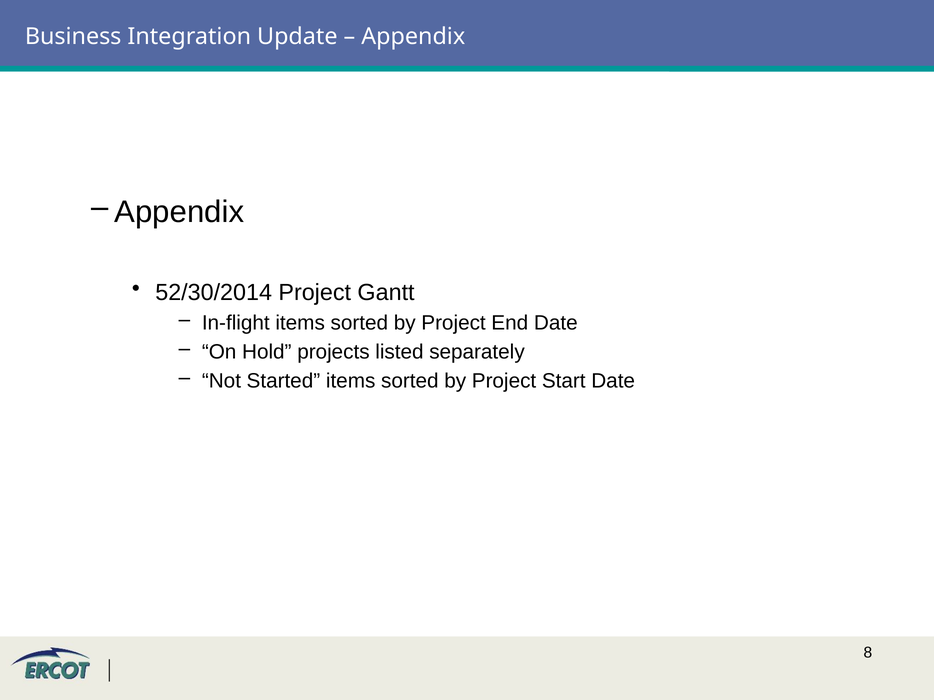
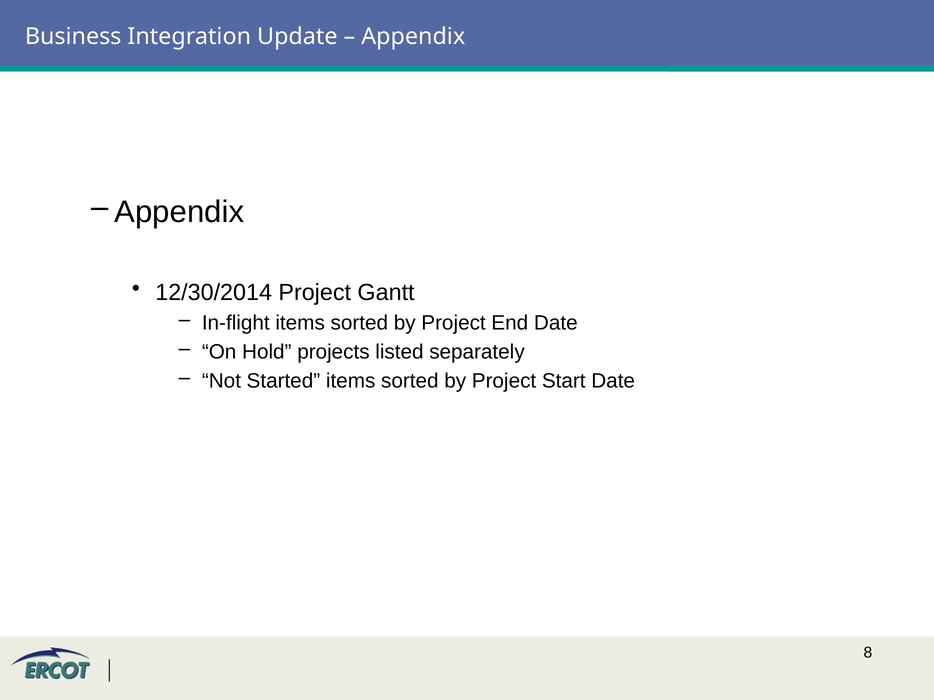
52/30/2014: 52/30/2014 -> 12/30/2014 (214, 293)
